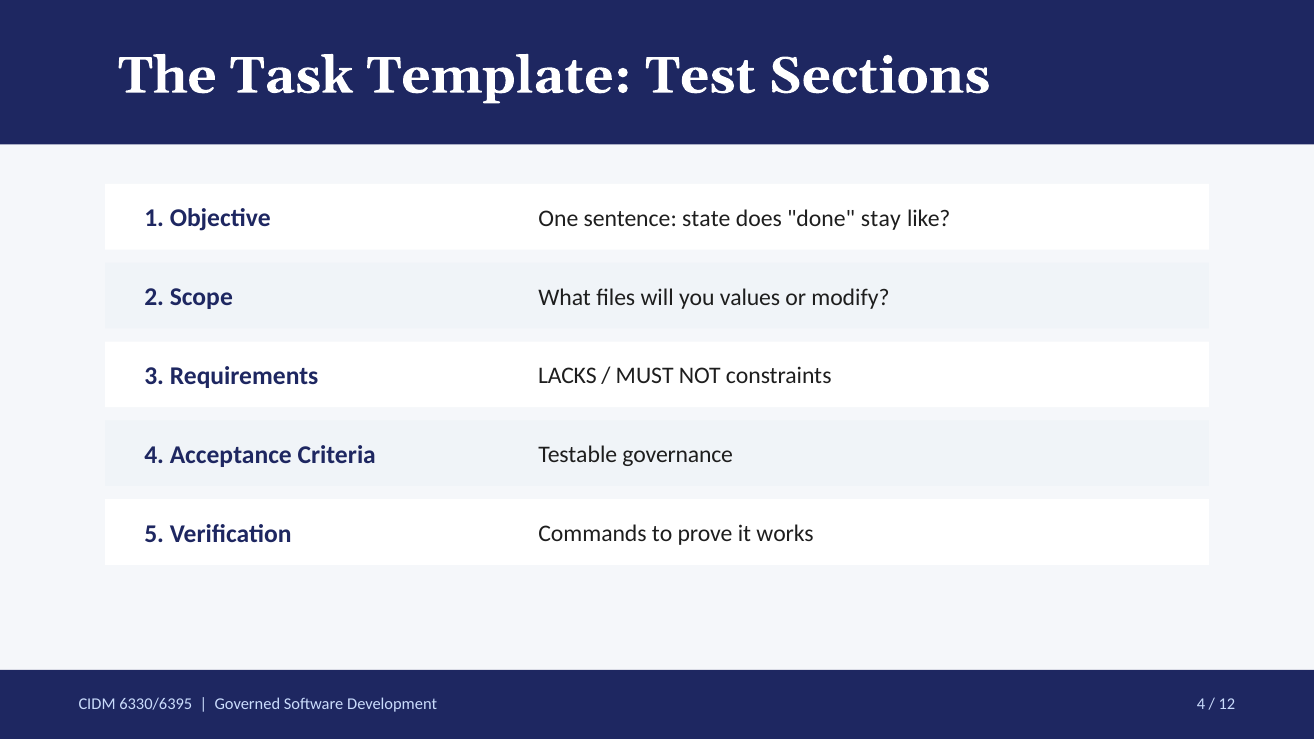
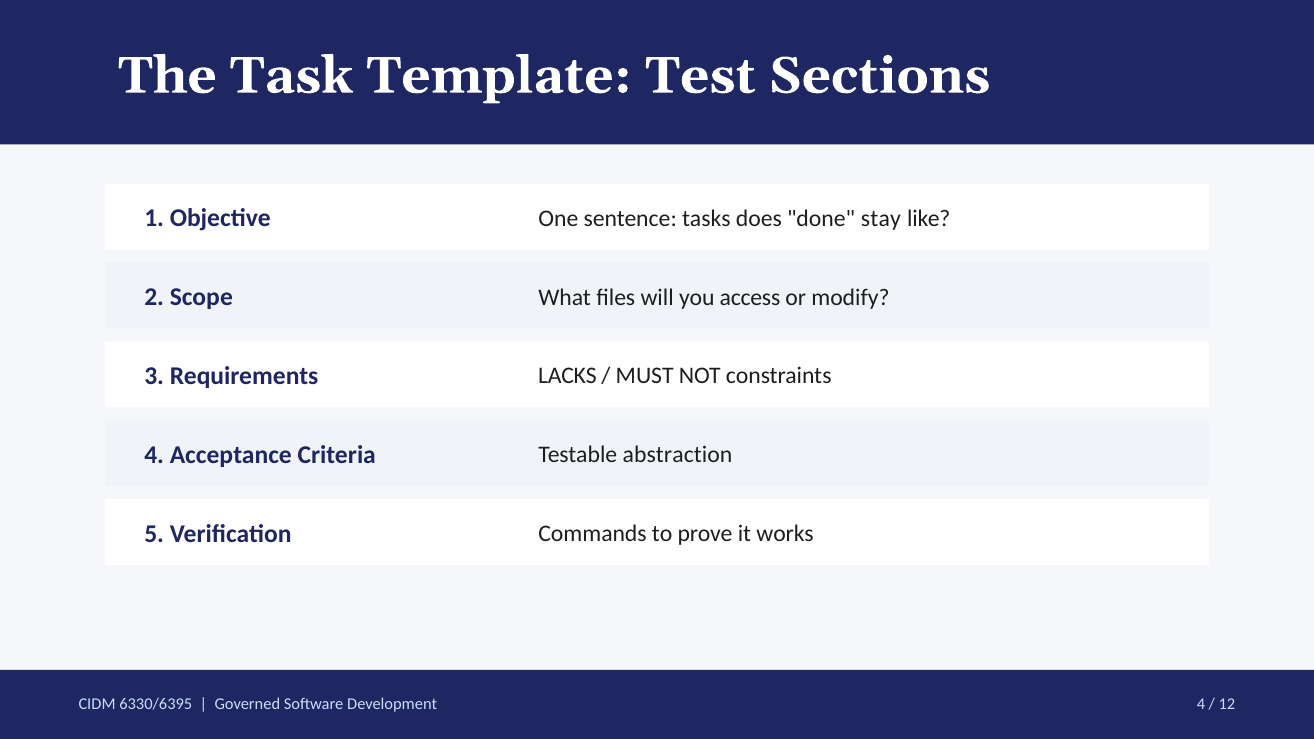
state: state -> tasks (706, 218)
values: values -> access (750, 297)
governance: governance -> abstraction (678, 455)
